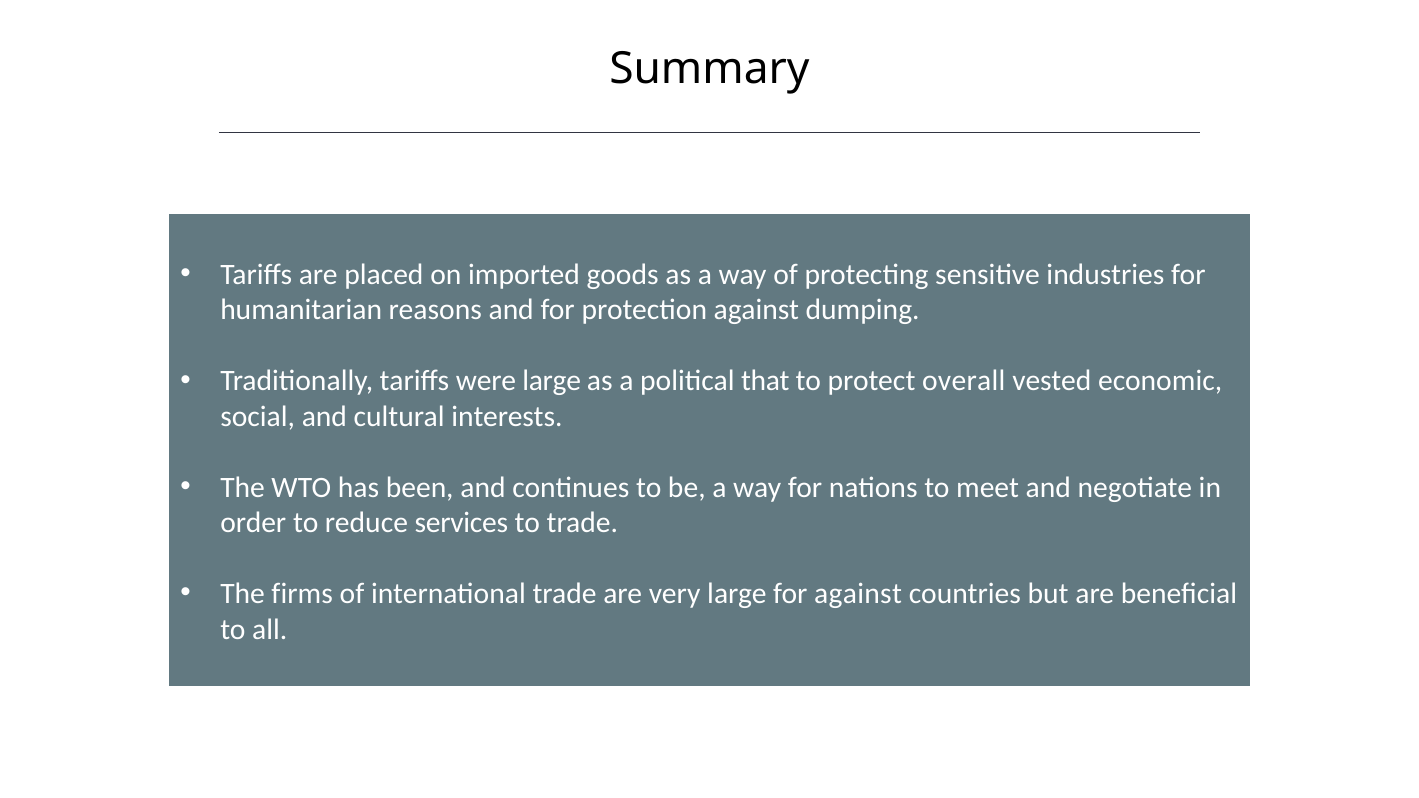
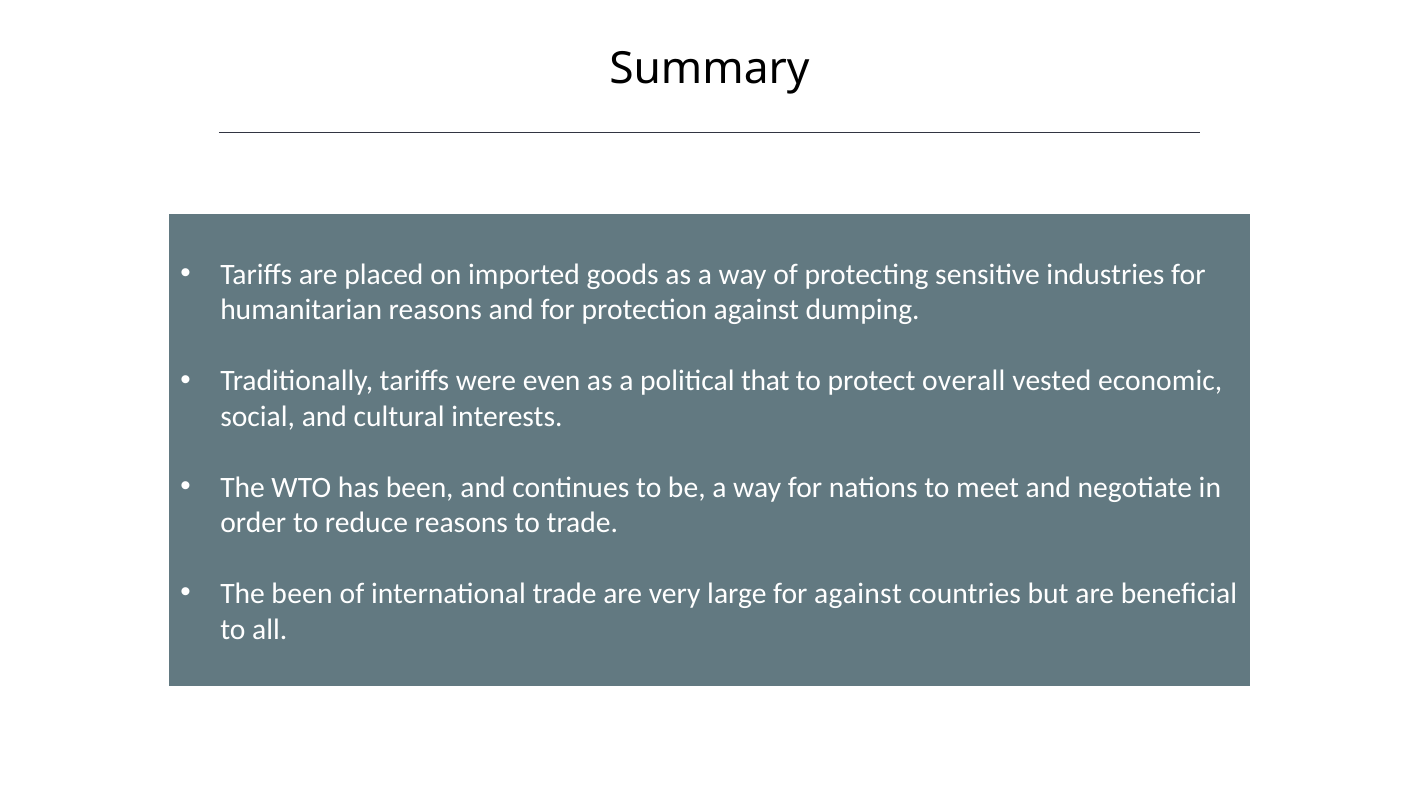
were large: large -> even (552, 381)
reduce services: services -> reasons (461, 523)
The firms: firms -> been (302, 594)
